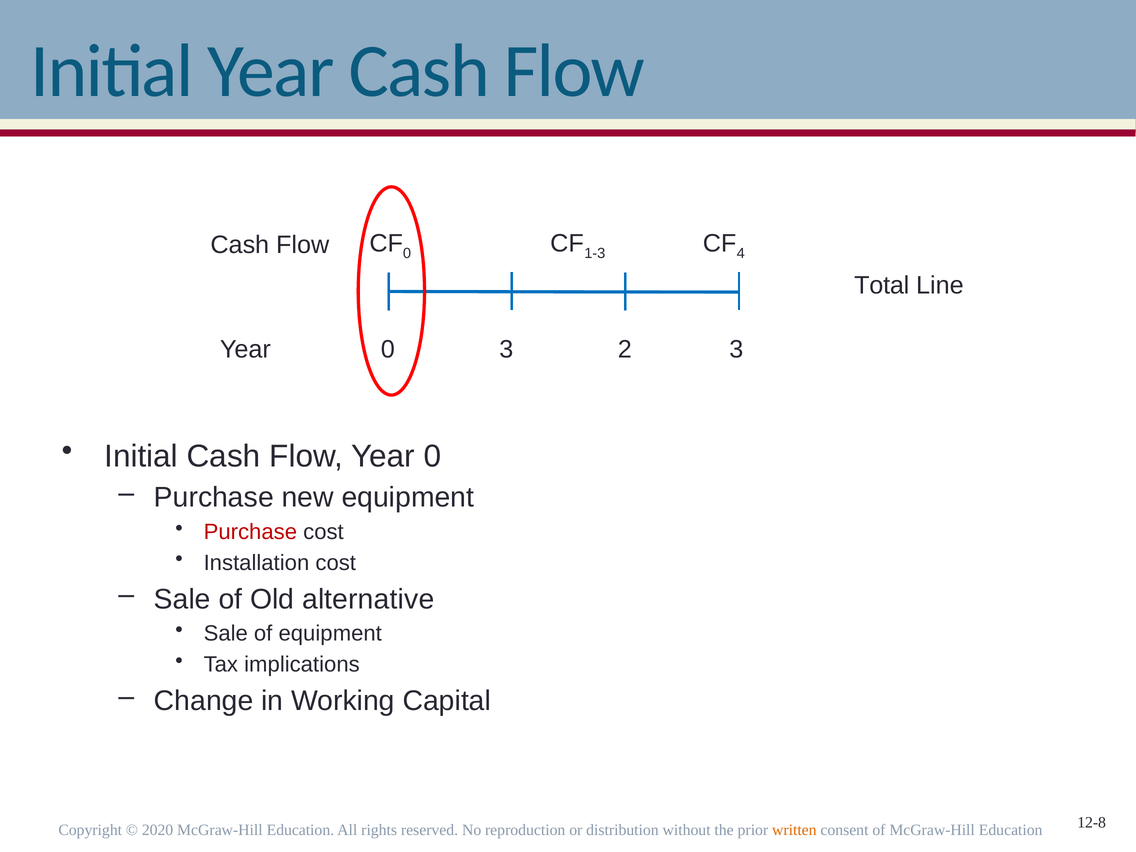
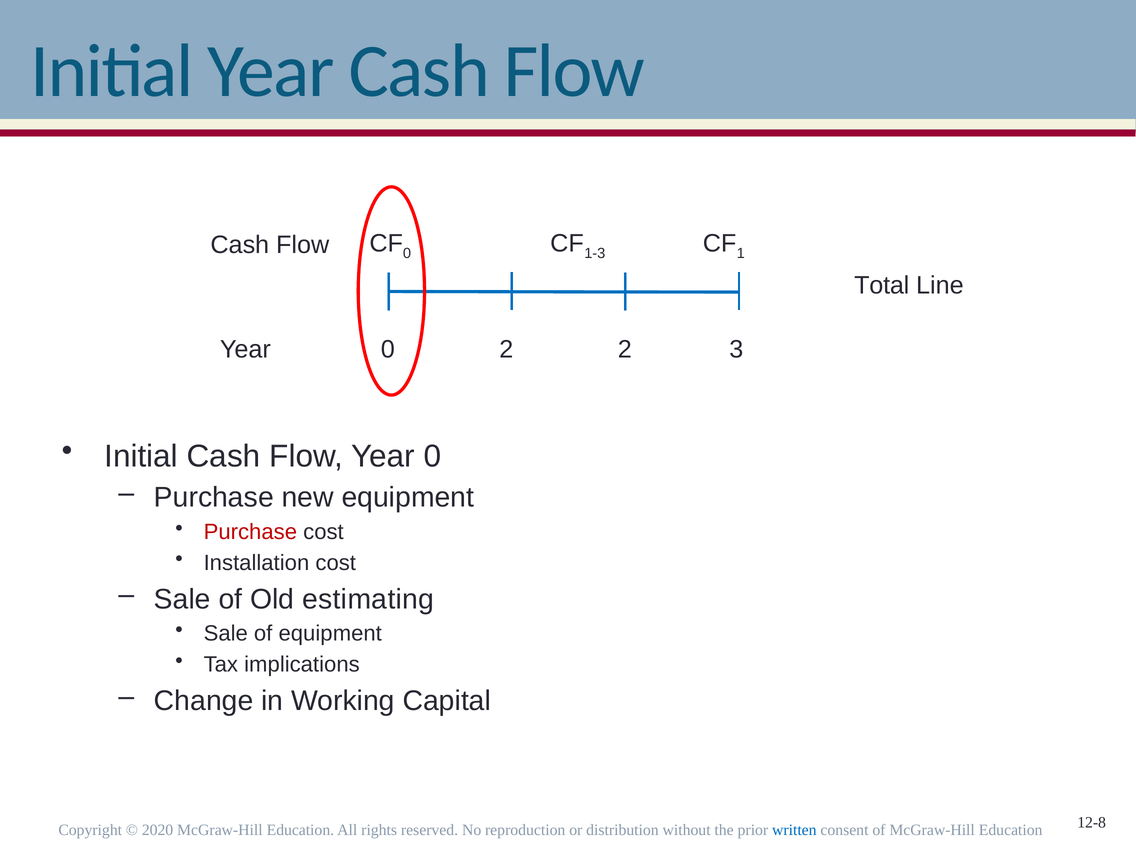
4: 4 -> 1 (741, 253)
0 3: 3 -> 2 (506, 349)
alternative: alternative -> estimating (368, 599)
written colour: orange -> blue (794, 830)
